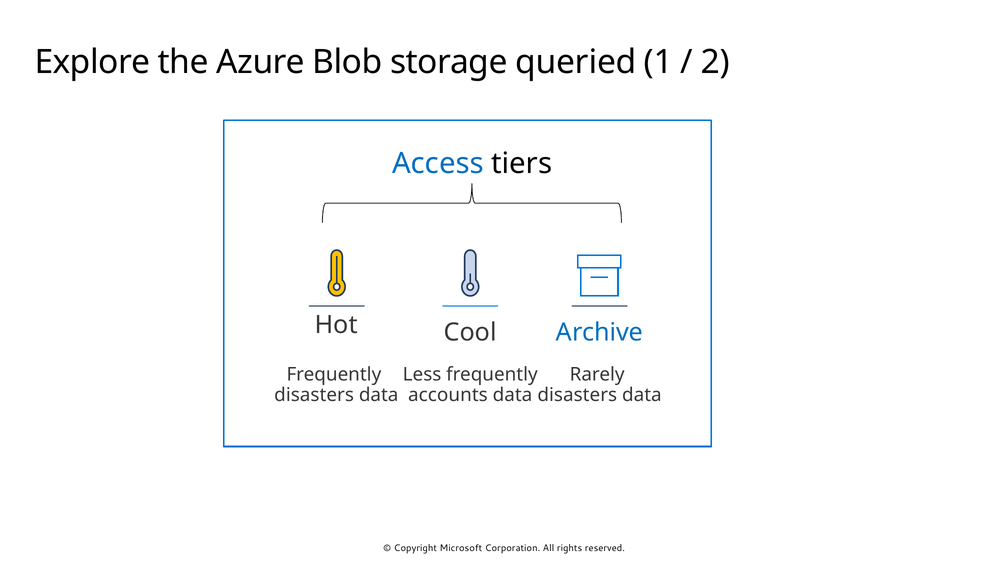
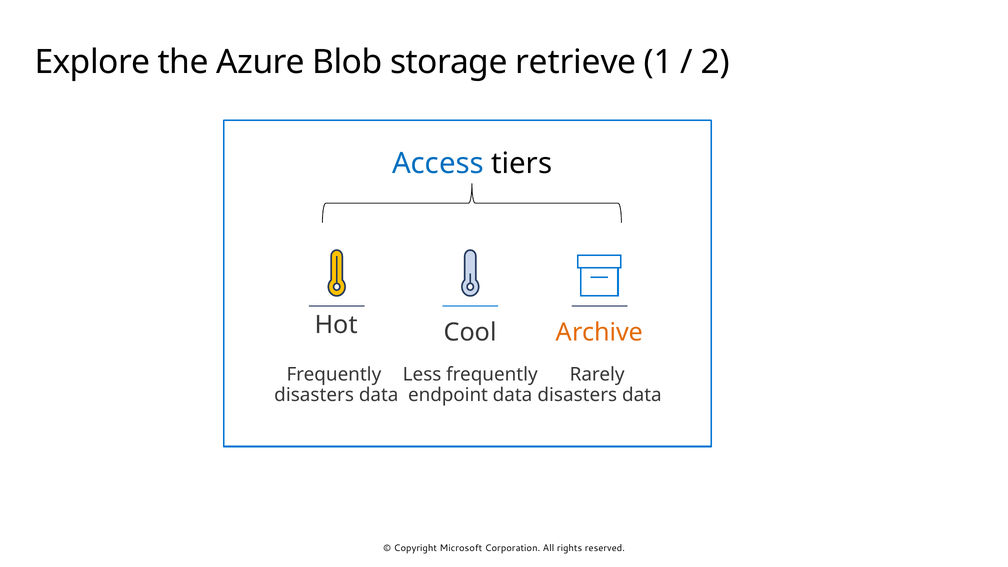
queried: queried -> retrieve (576, 62)
Archive colour: blue -> orange (600, 332)
accounts: accounts -> endpoint (448, 395)
